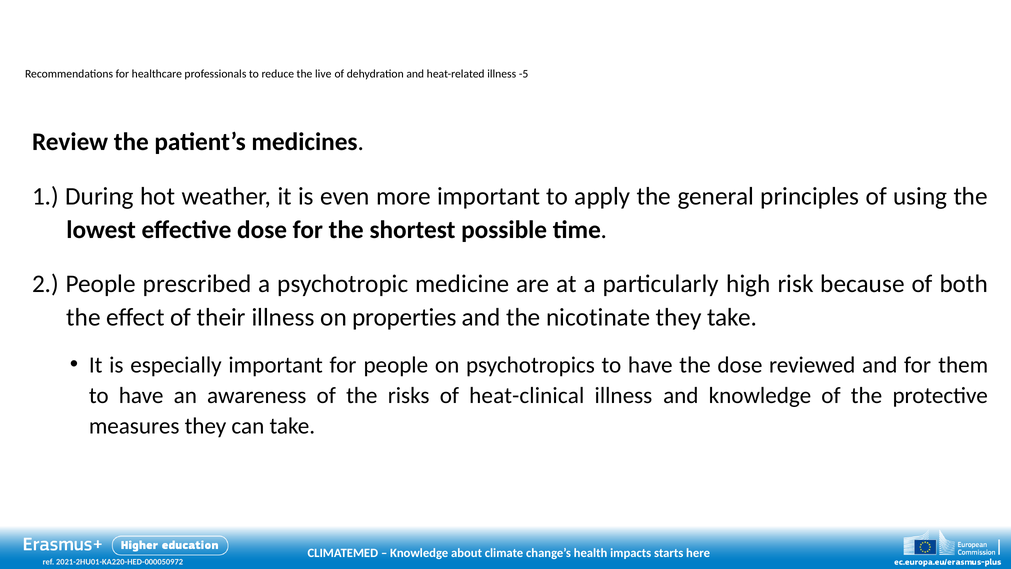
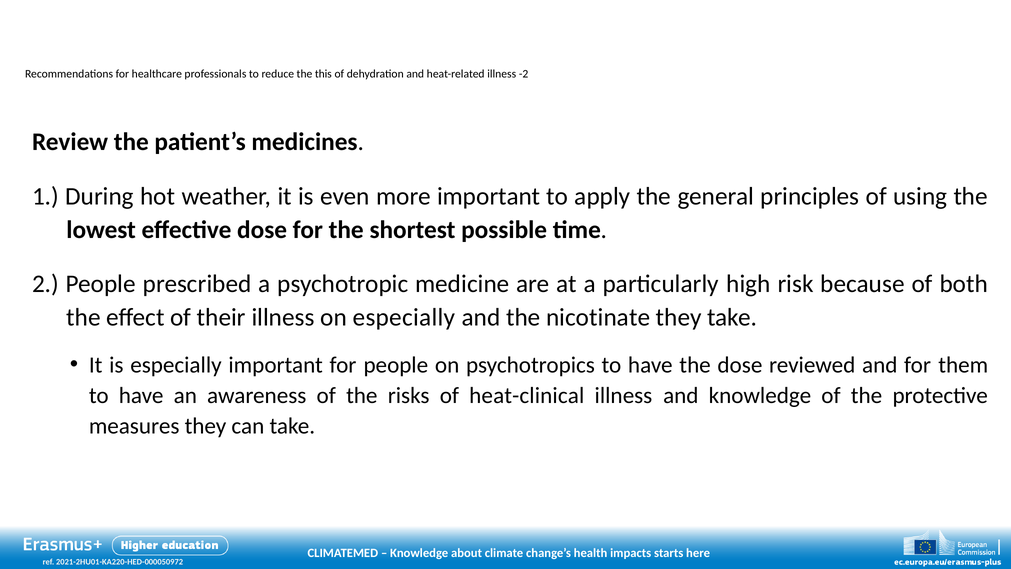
live: live -> this (323, 74)
-5: -5 -> -2 (524, 74)
on properties: properties -> especially (404, 317)
